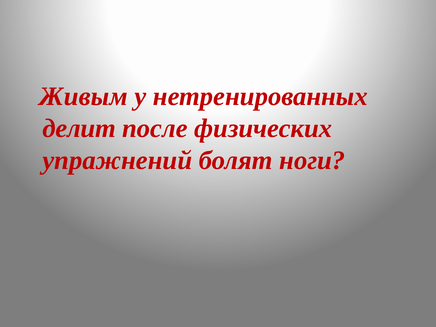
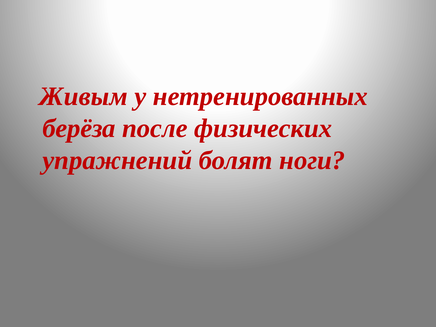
делит: делит -> берёза (79, 128)
